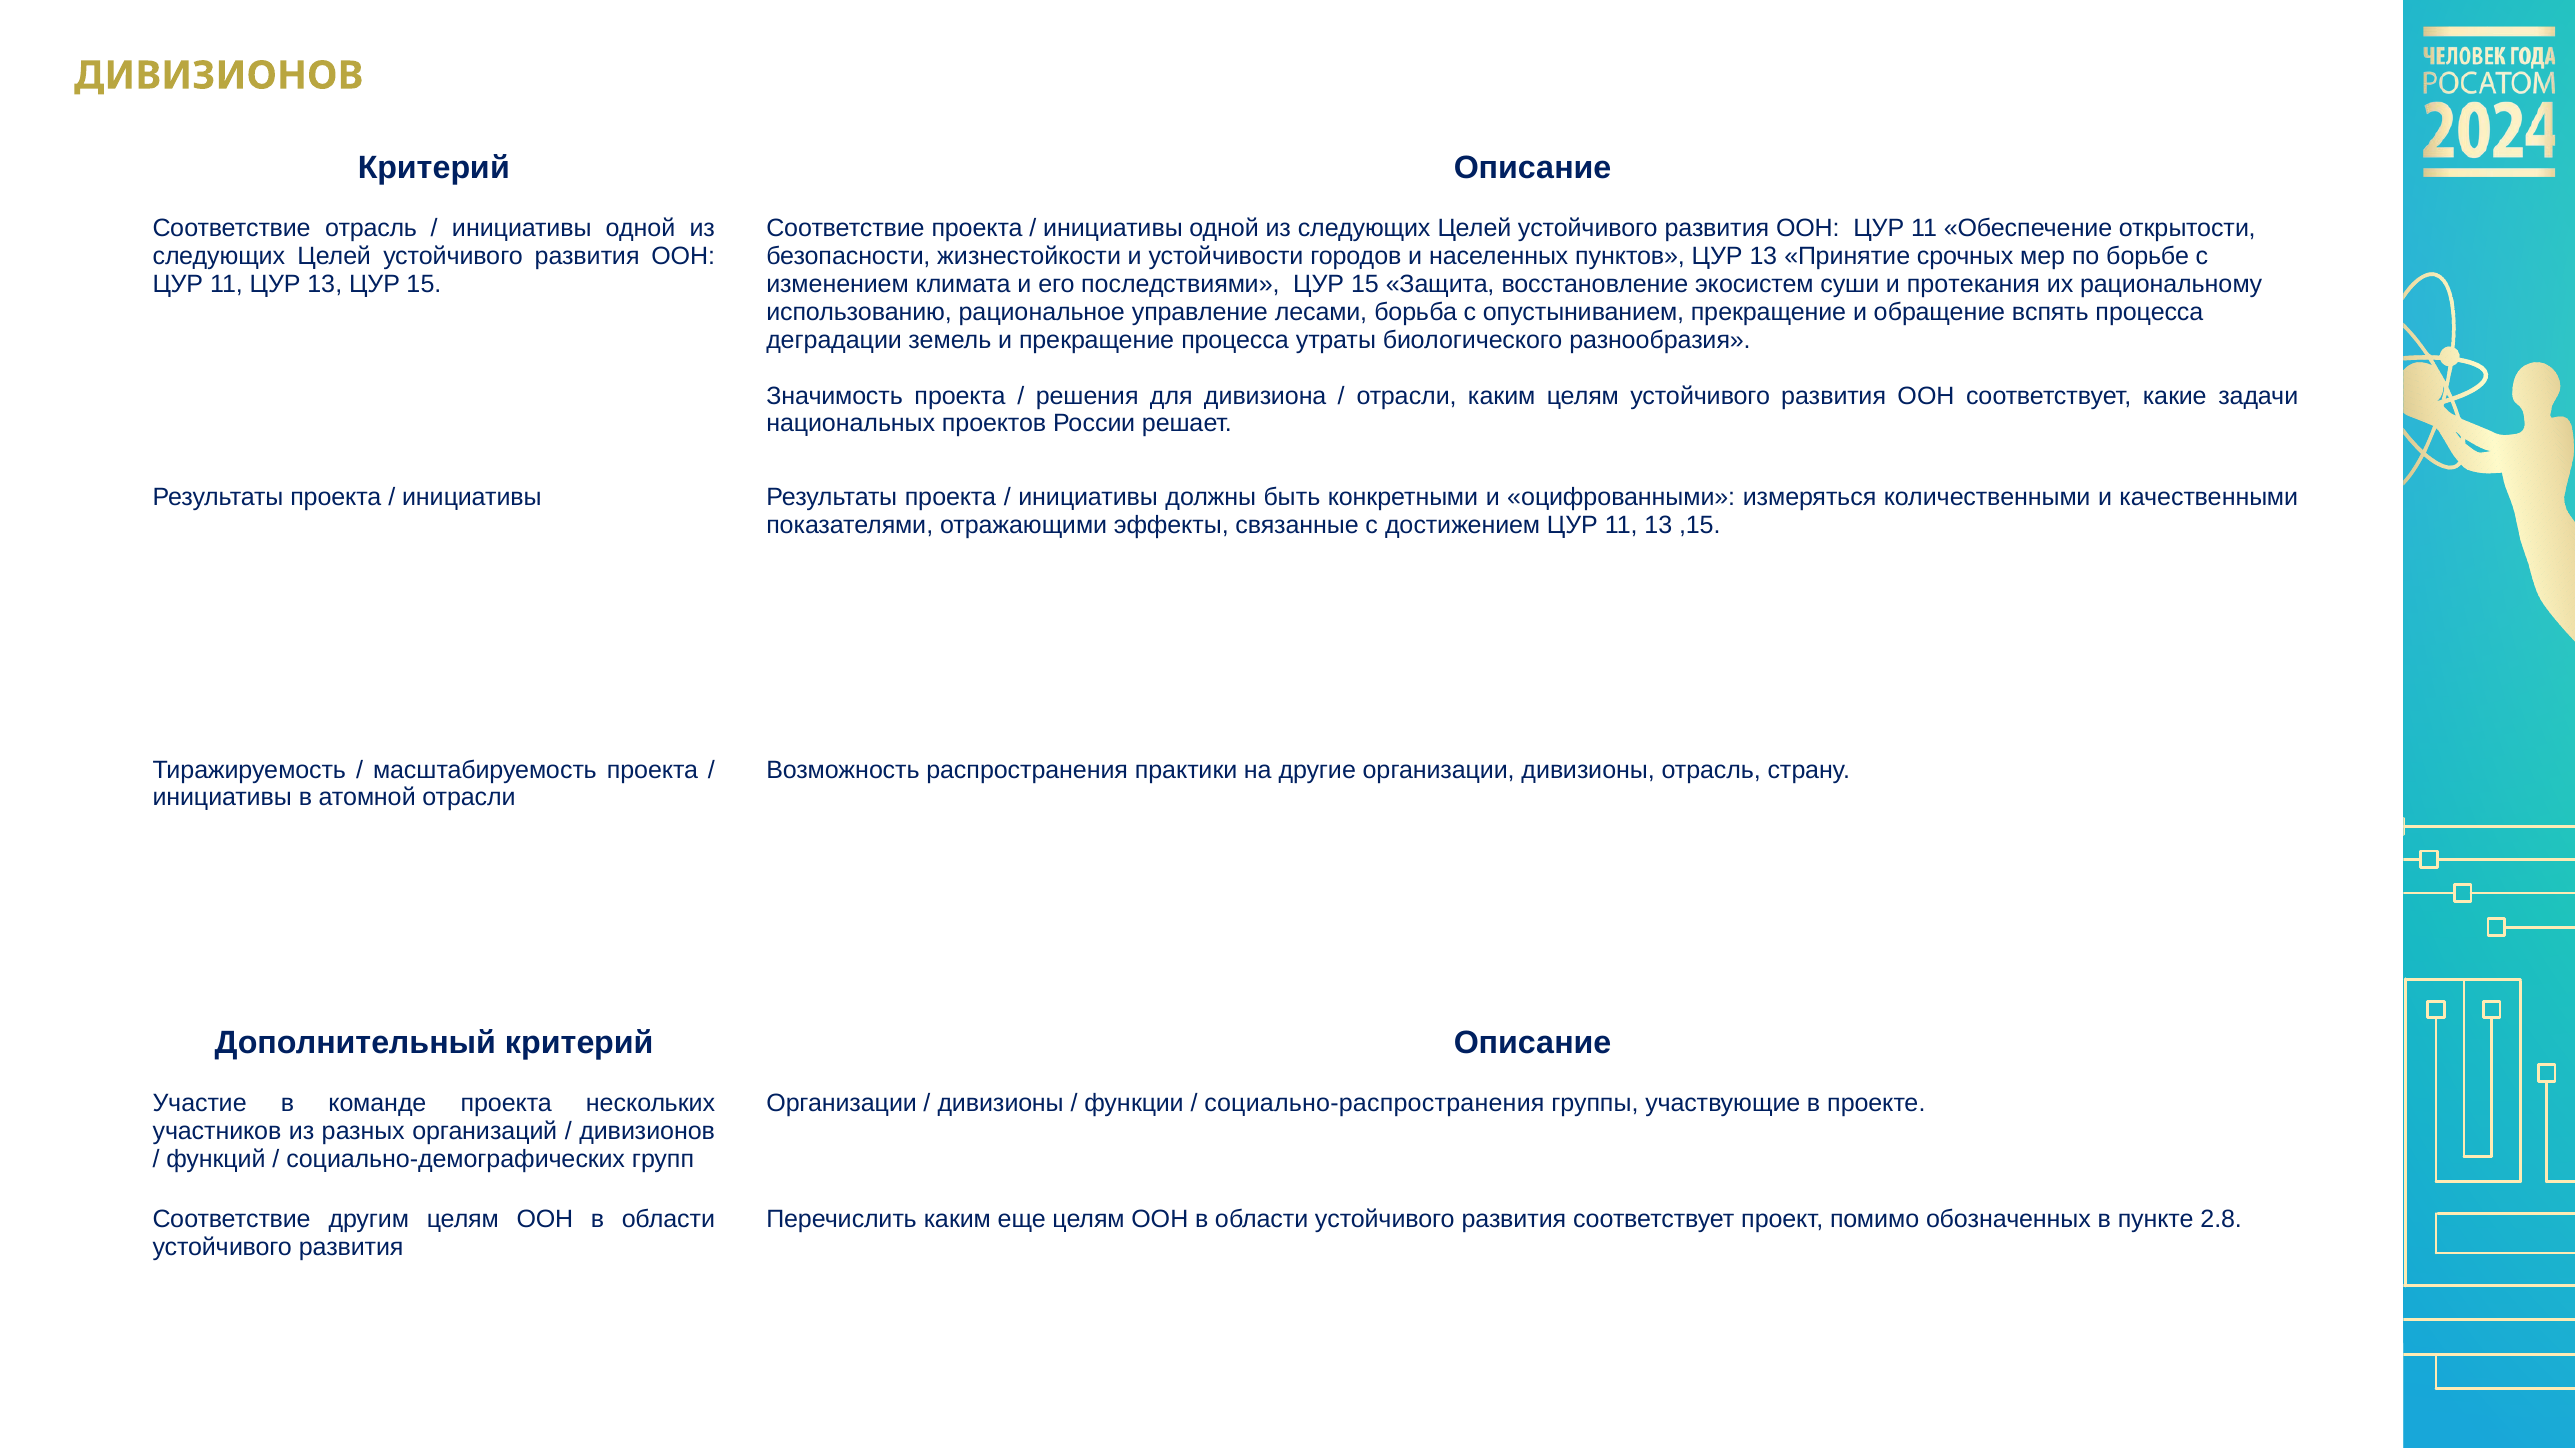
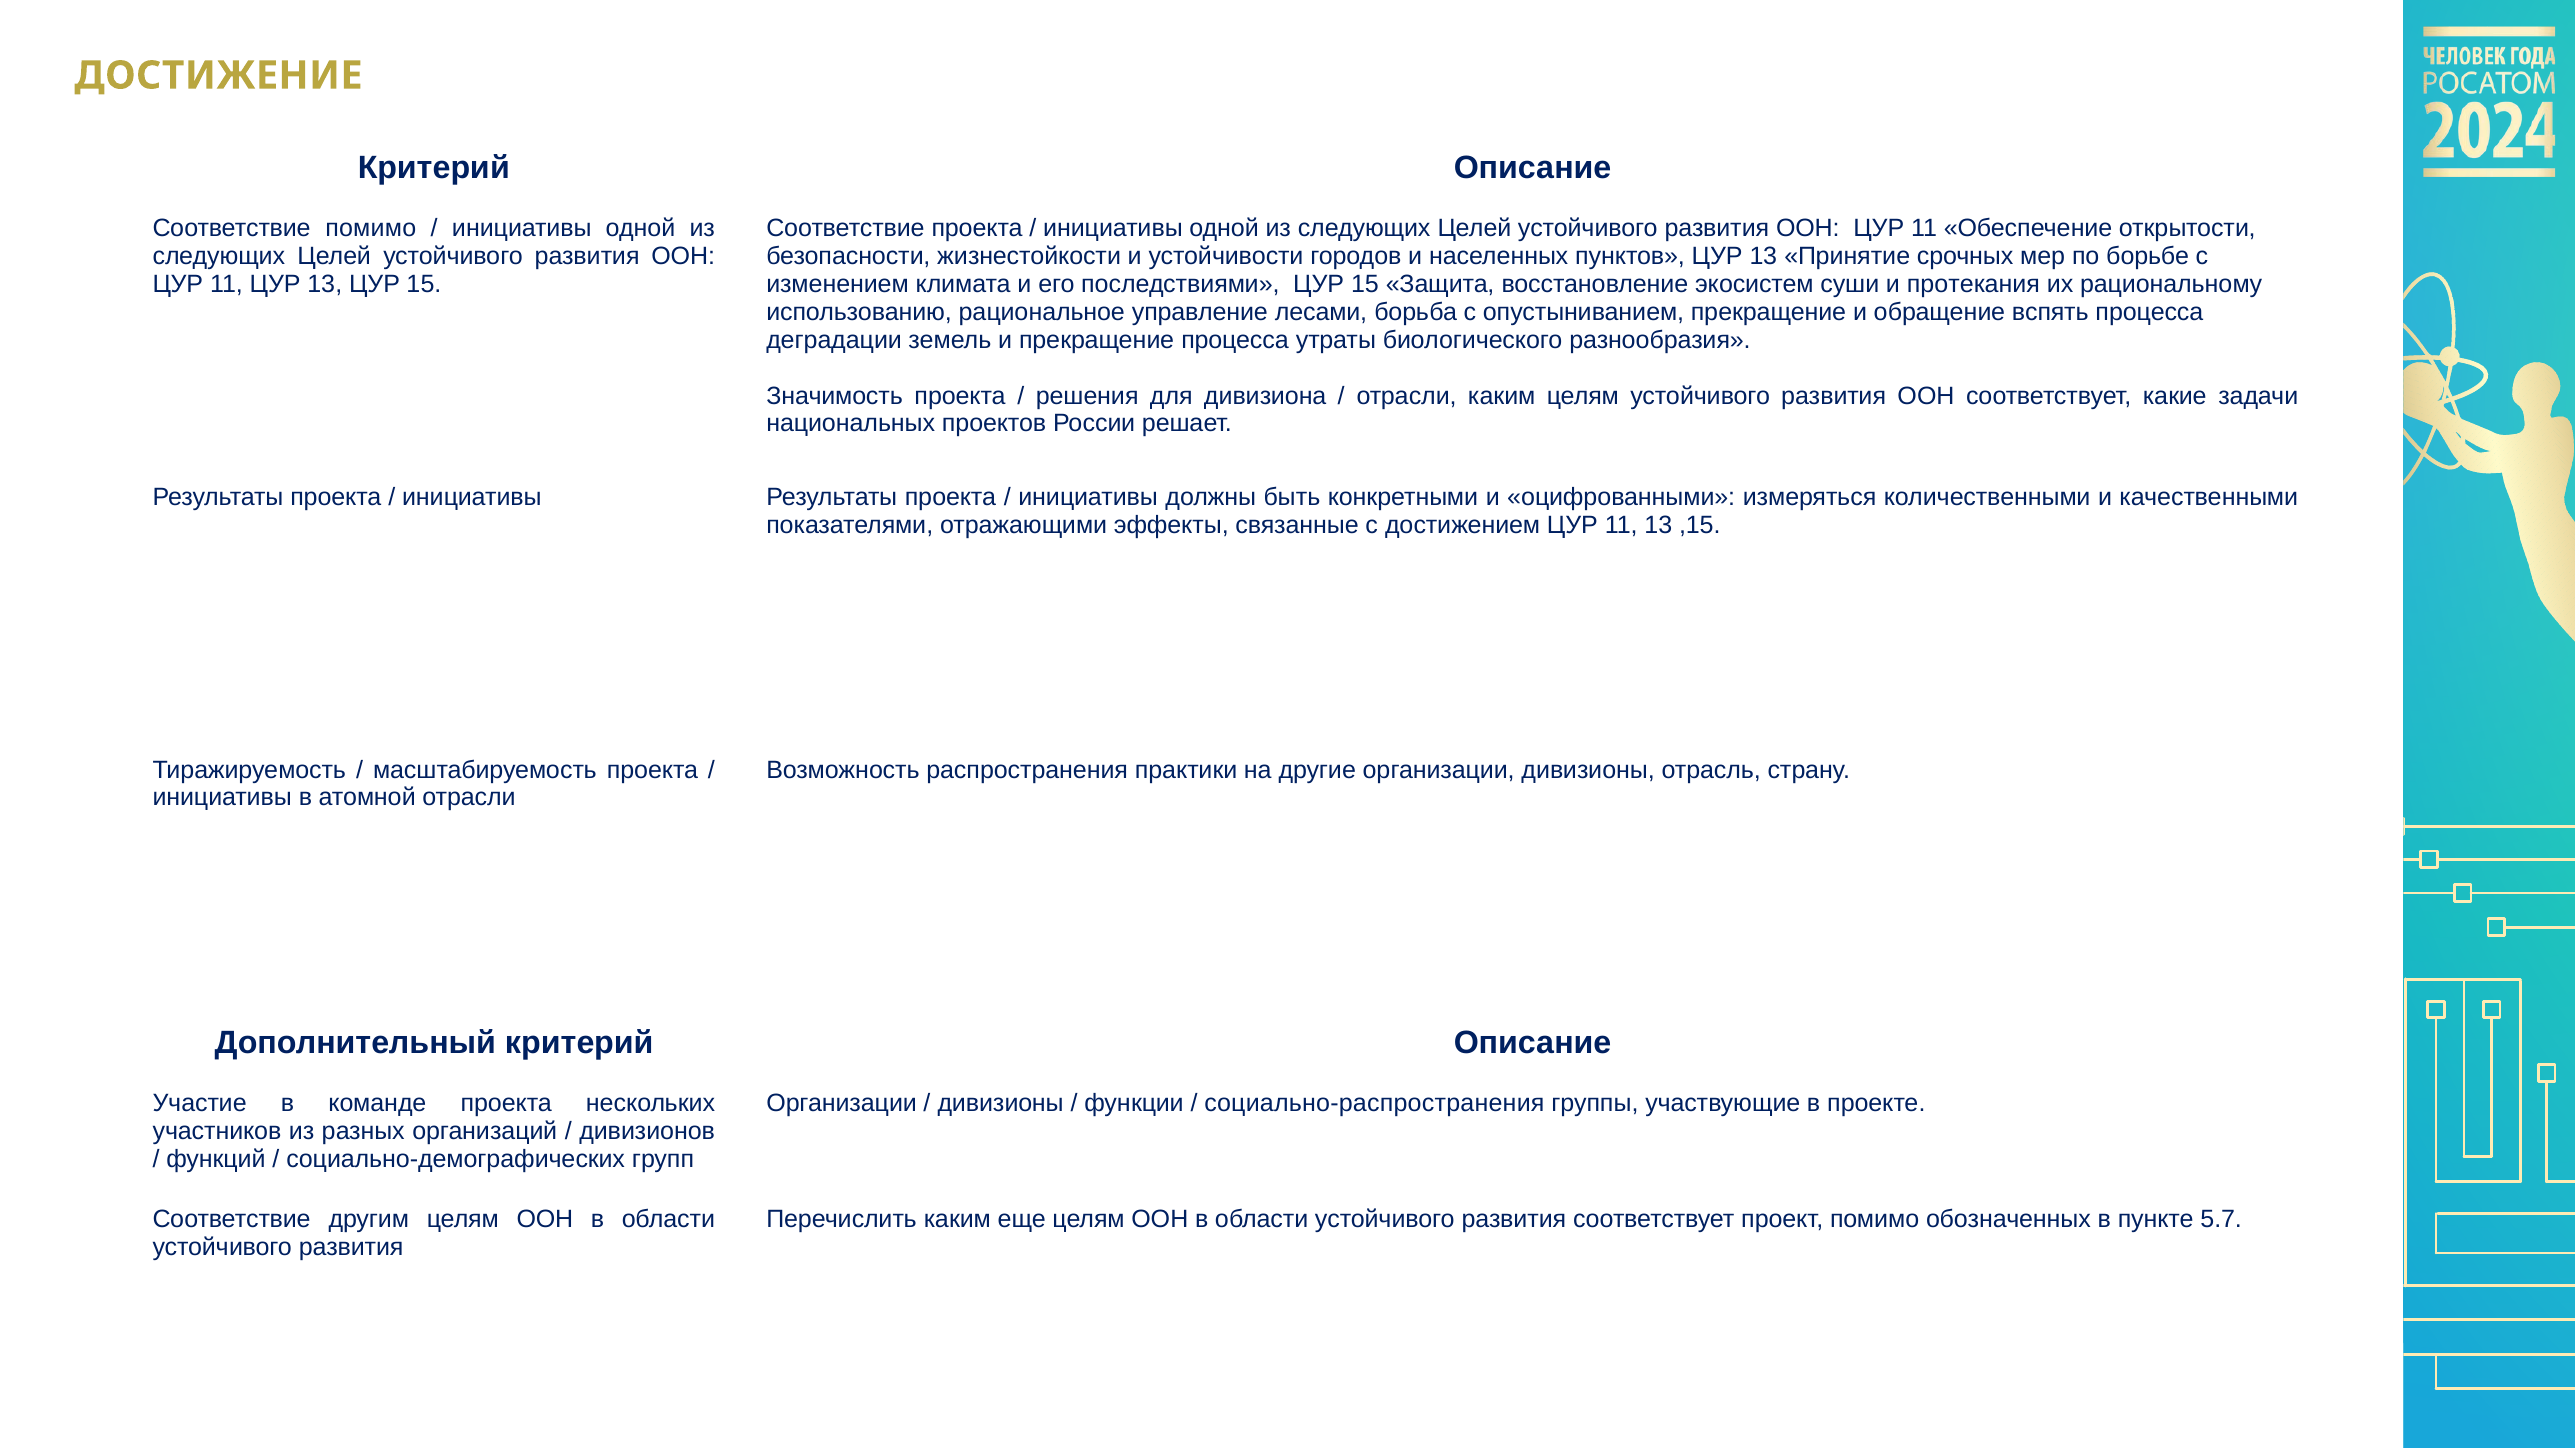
ДИВИЗИОНОВ: ДИВИЗИОНОВ -> ДОСТИЖЕНИЕ (218, 76)
Соответствие отрасль: отрасль -> помимо (371, 229)
2.8: 2.8 -> 5.7 (2221, 1219)
